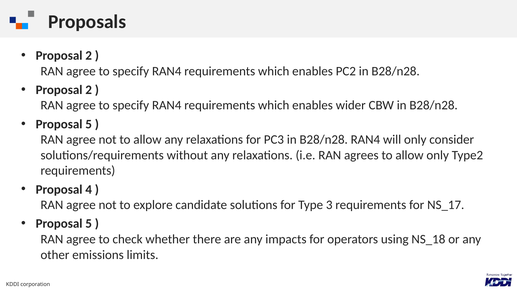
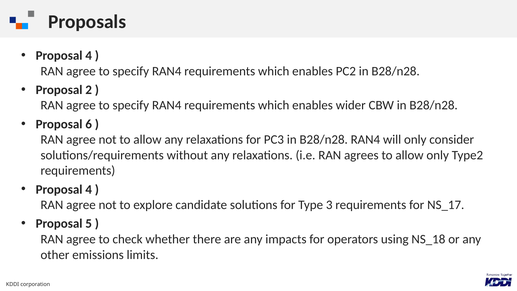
2: 2 -> 4 (89, 56)
5: 5 -> 6 (89, 124)
